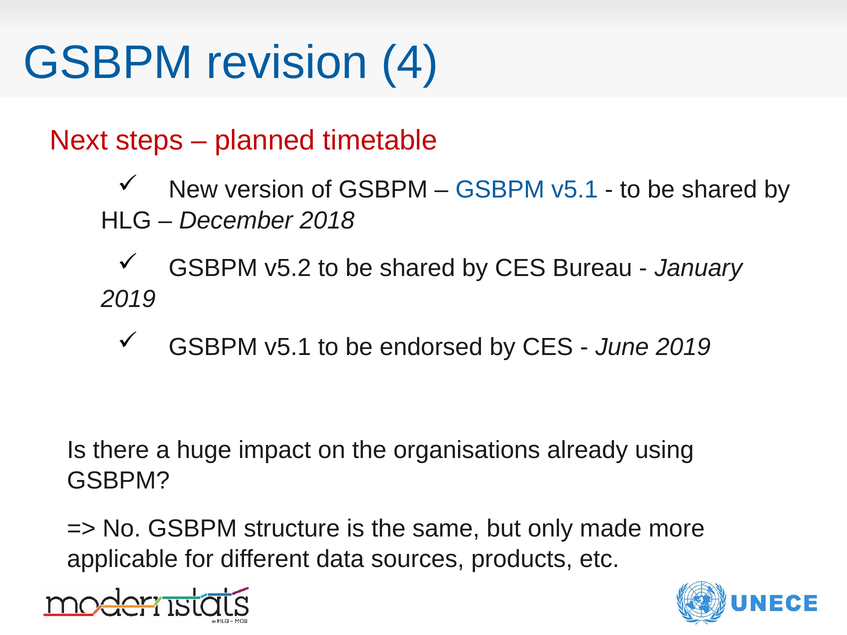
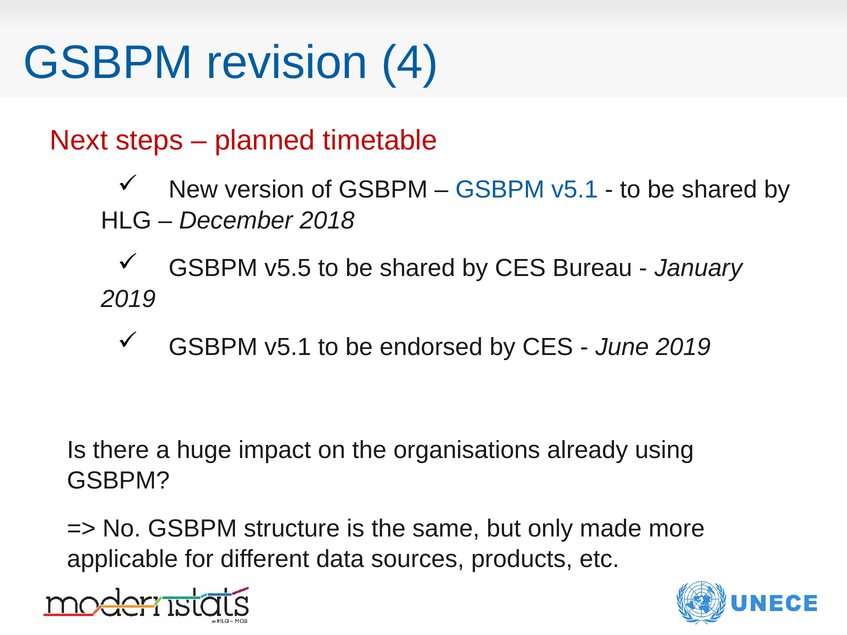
v5.2: v5.2 -> v5.5 (288, 268)
